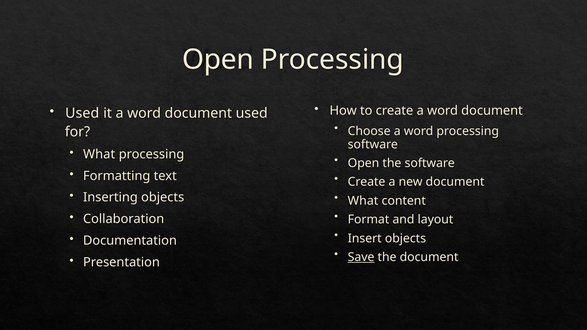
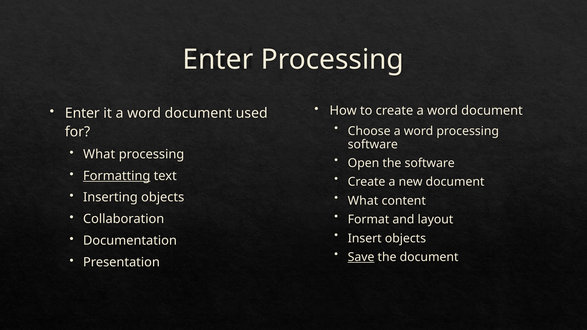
Open: Open -> Enter (218, 60)
Used: Used -> Enter (82, 113)
Formatting underline: none -> present (117, 176)
